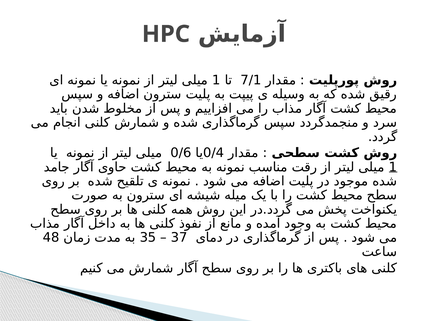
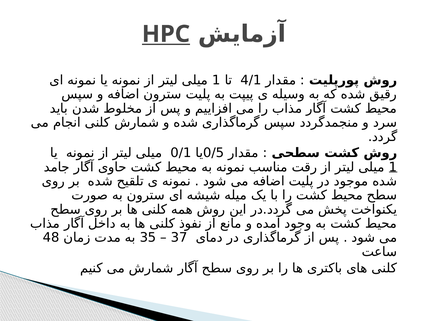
HPC underline: none -> present (166, 34)
7/1: 7/1 -> 4/1 (251, 80)
0/6: 0/6 -> 0/1 (181, 153)
0/4: 0/4 -> 0/5 (214, 153)
